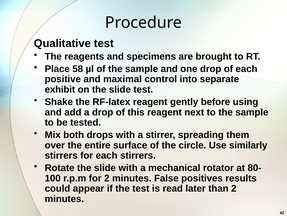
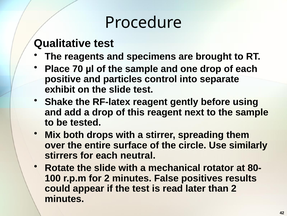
58: 58 -> 70 (78, 69)
maximal: maximal -> particles (123, 79)
each stirrers: stirrers -> neutral (138, 155)
